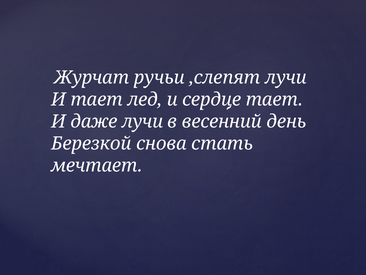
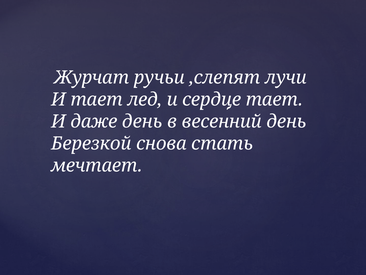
даже лучи: лучи -> день (142, 121)
